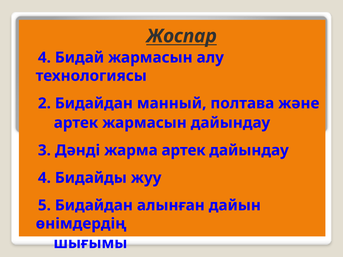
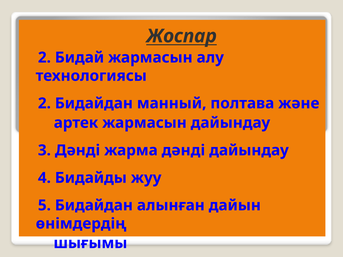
4: 4 -> 2 (44, 58)
жарма артек: артек -> дәнді (183, 150)
